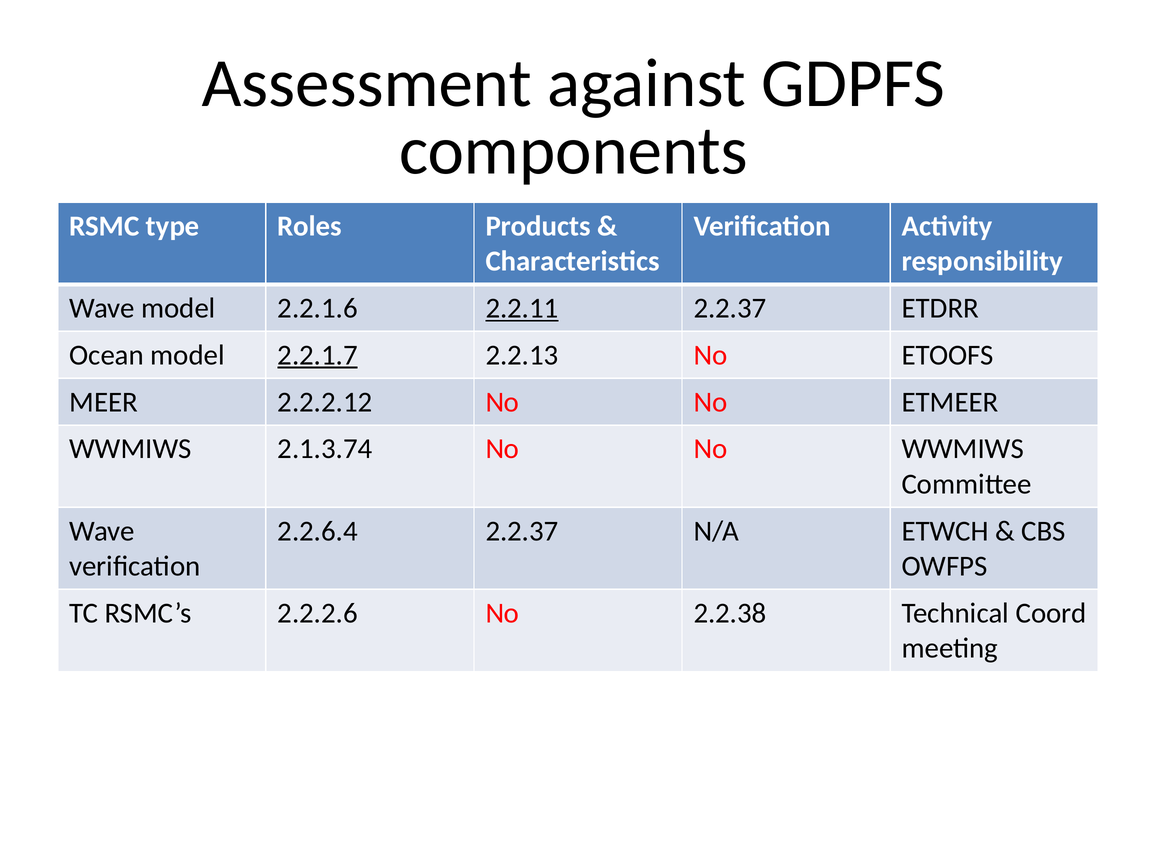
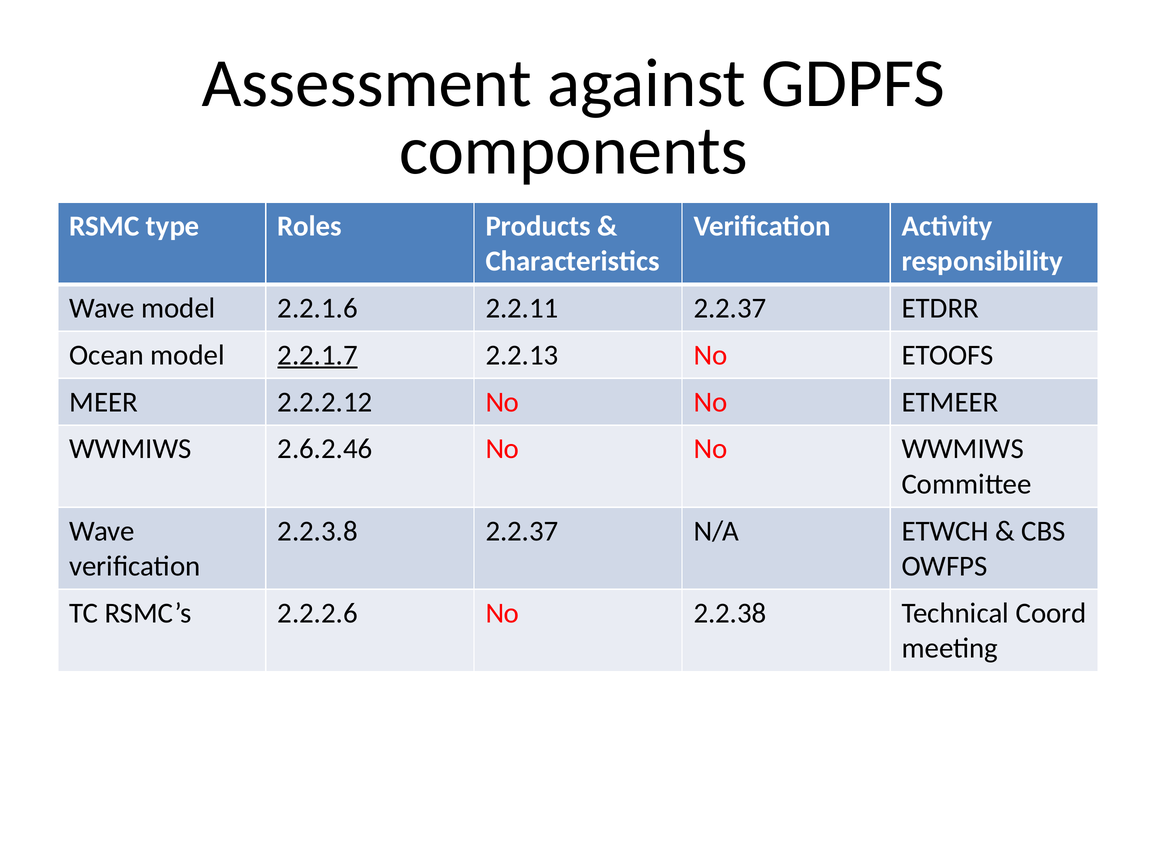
2.2.11 underline: present -> none (522, 308)
2.1.3.74: 2.1.3.74 -> 2.6.2.46 (325, 449)
2.2.6.4: 2.2.6.4 -> 2.2.3.8 (318, 531)
